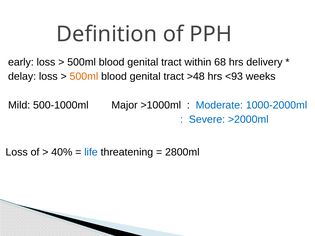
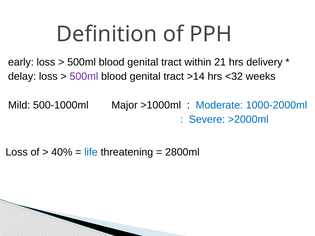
68: 68 -> 21 (220, 62)
500ml colour: orange -> purple (84, 77)
>48: >48 -> >14 (196, 77)
<93: <93 -> <32 (234, 77)
